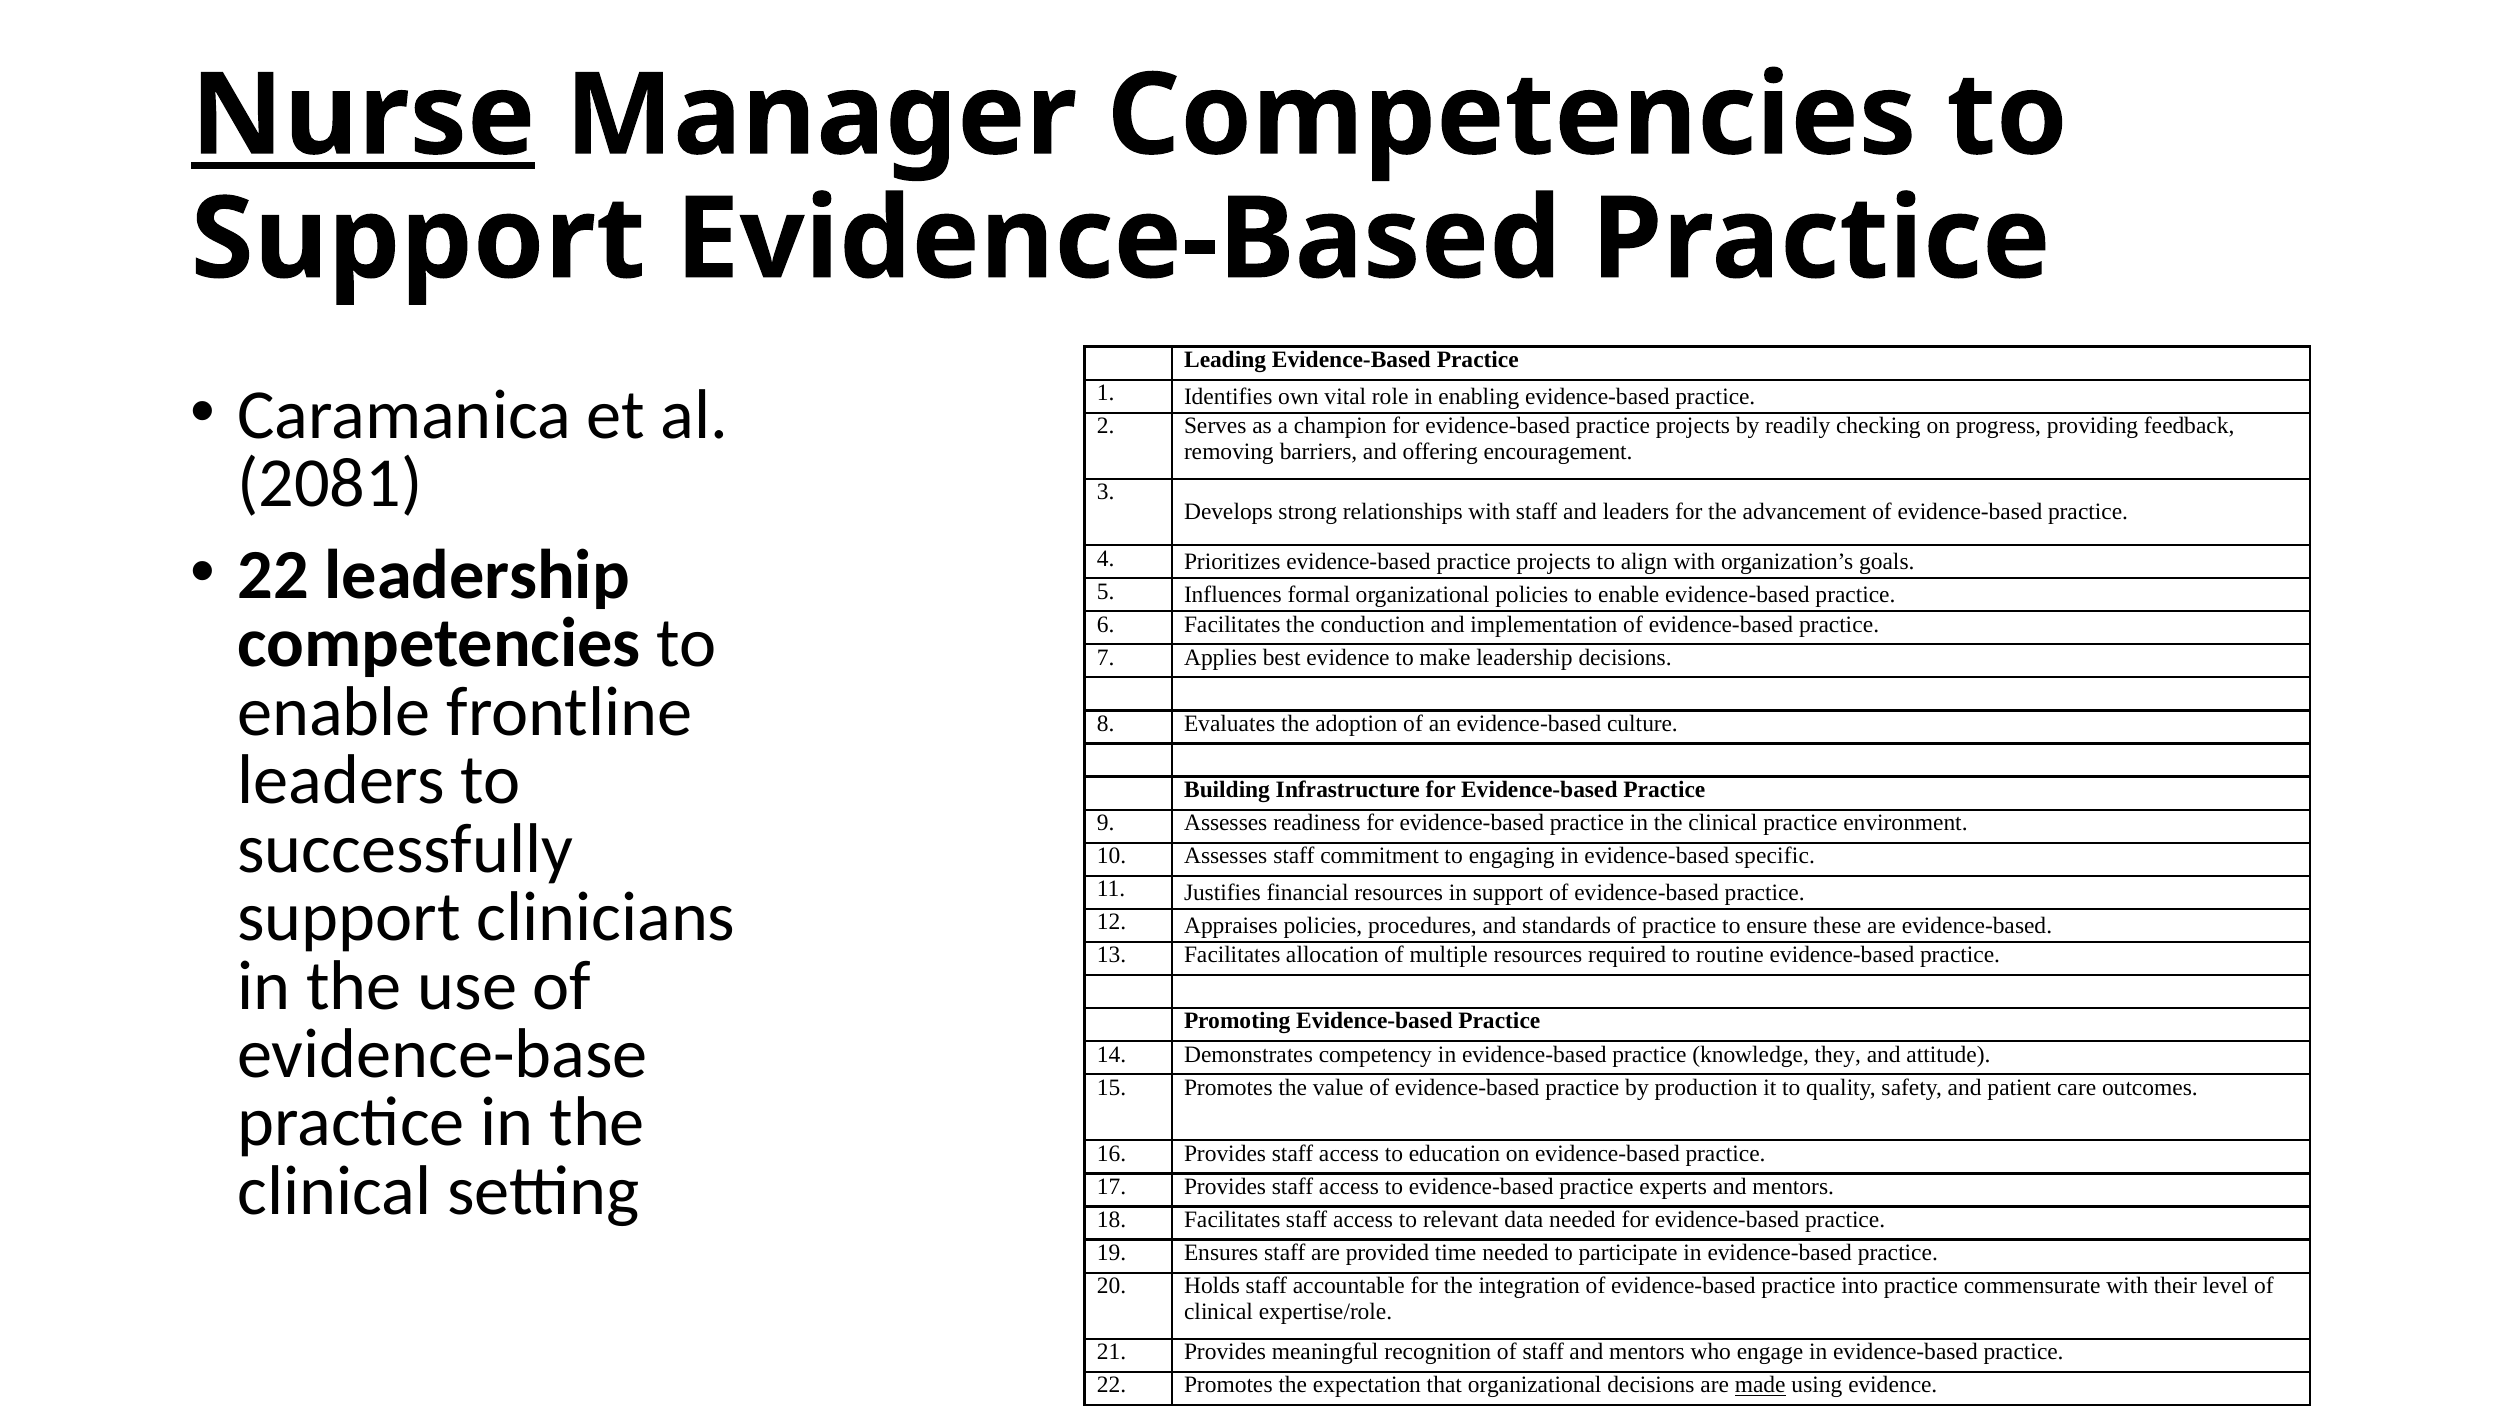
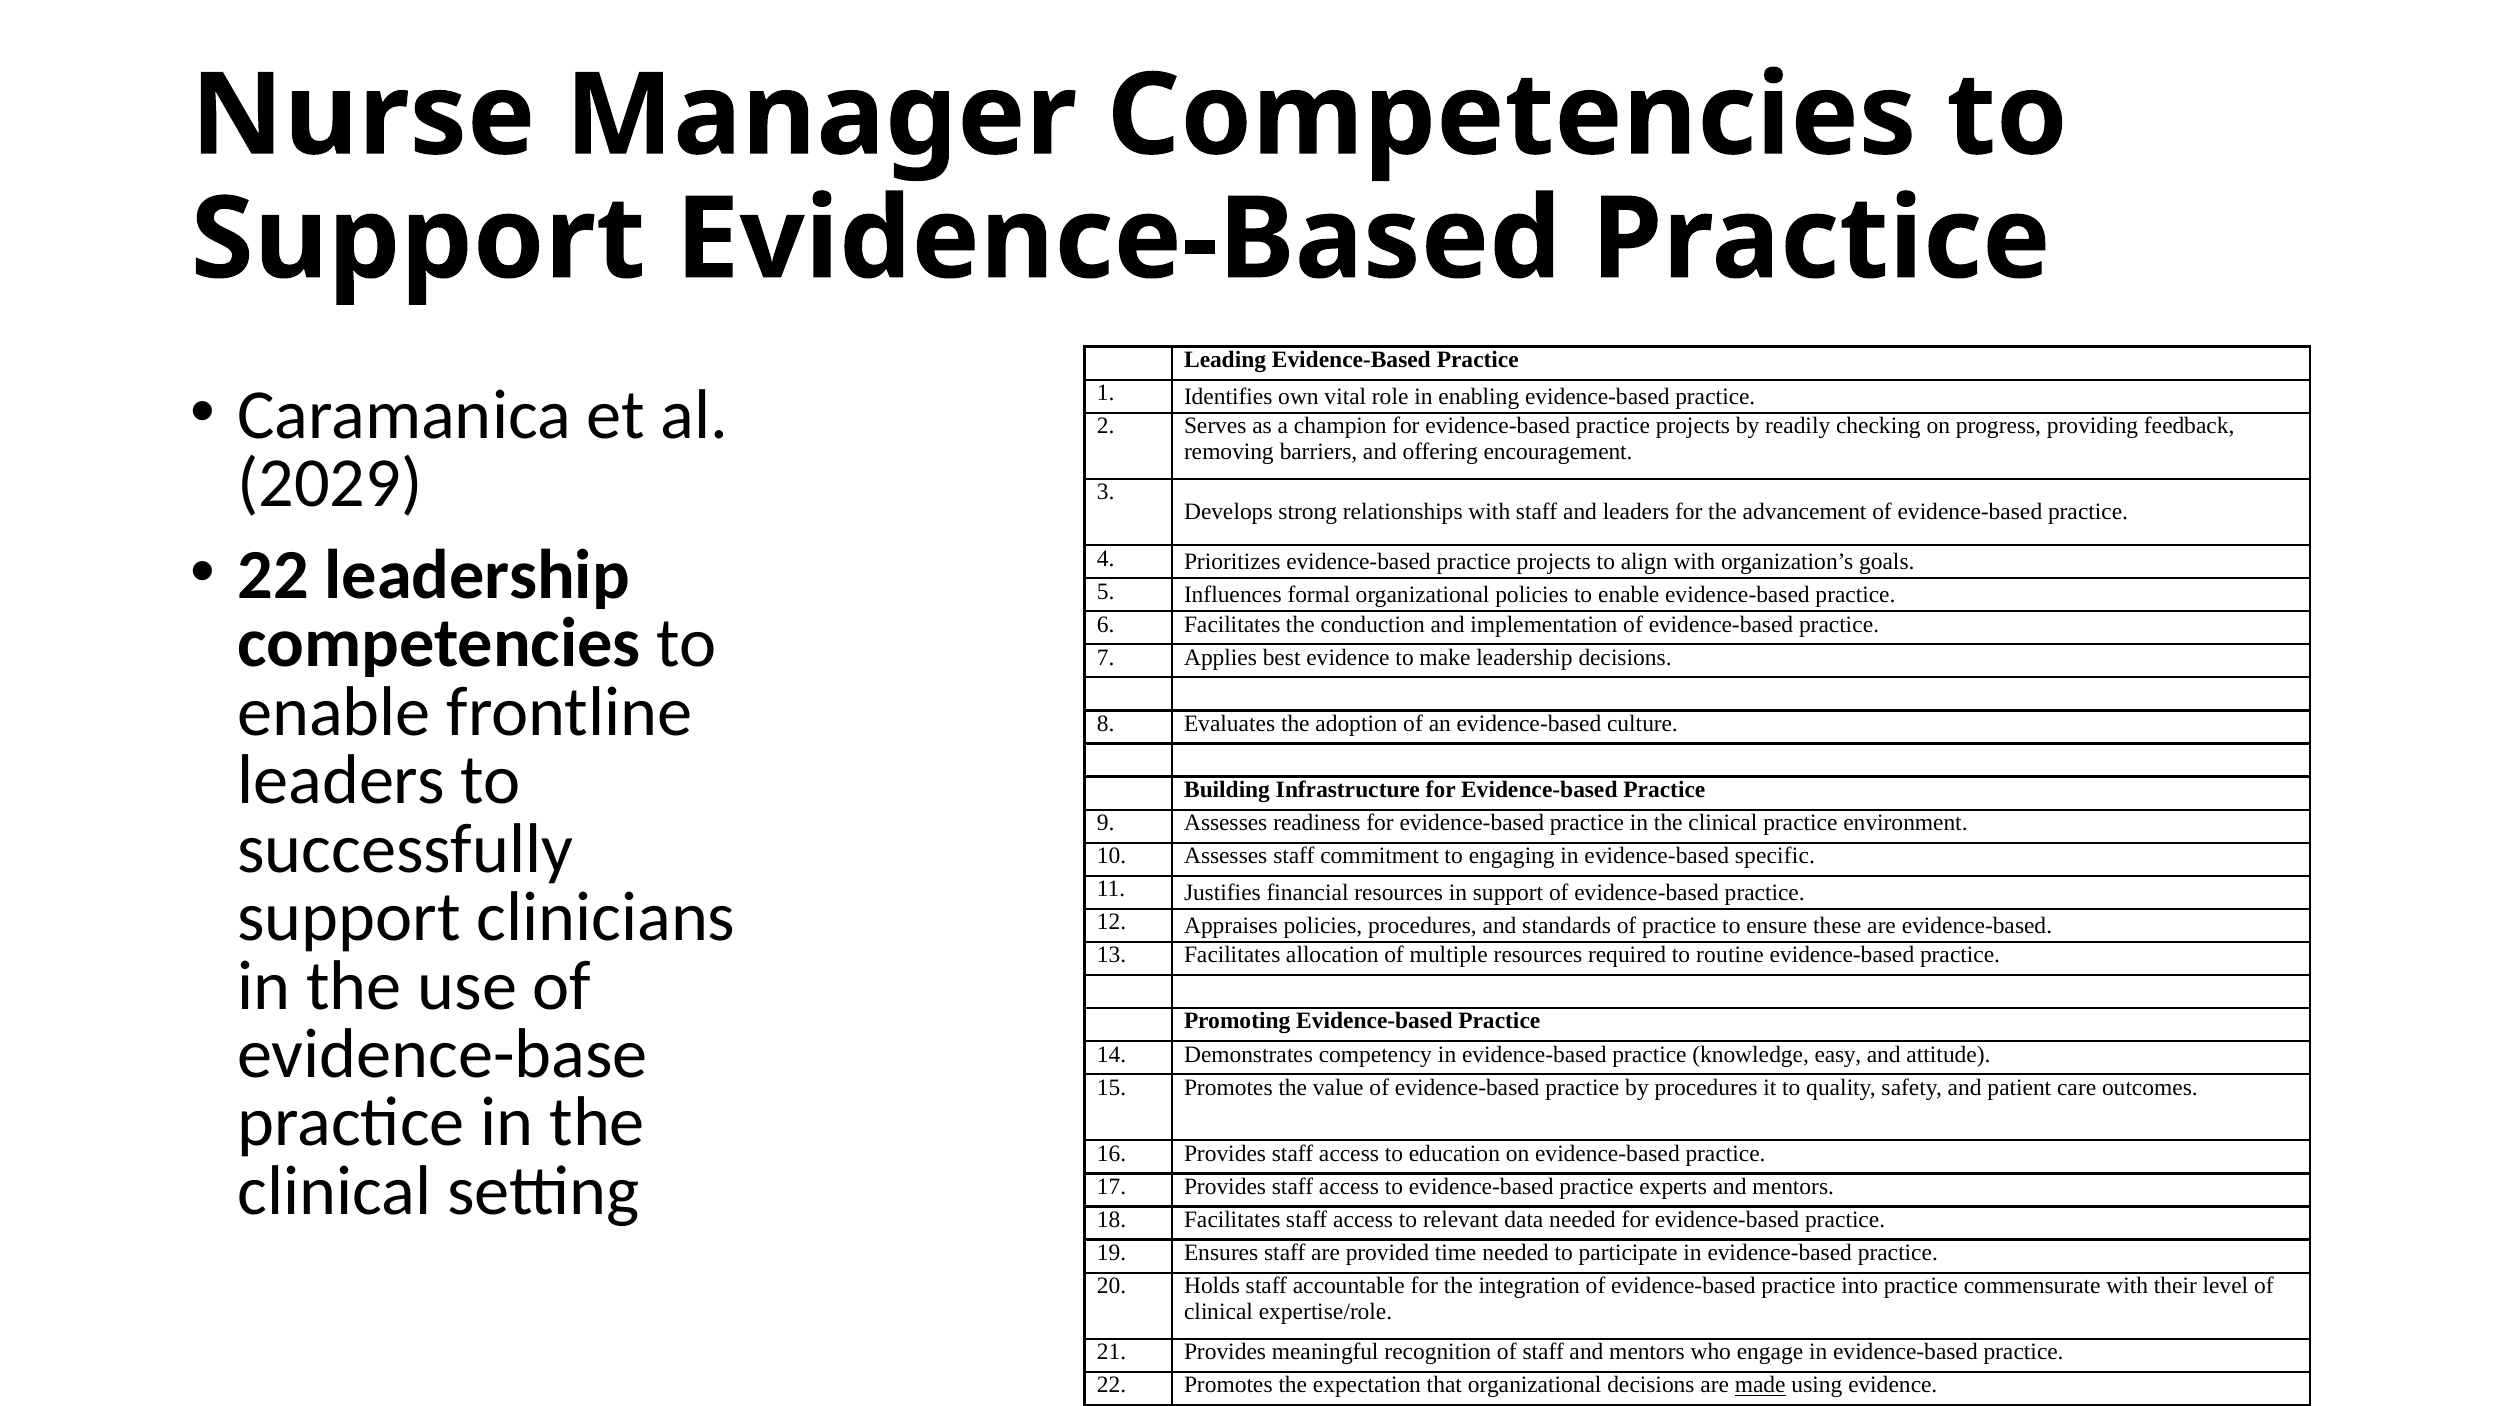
Nurse underline: present -> none (363, 116)
2081: 2081 -> 2029 (330, 484)
they: they -> easy (1838, 1054)
by production: production -> procedures (1706, 1088)
